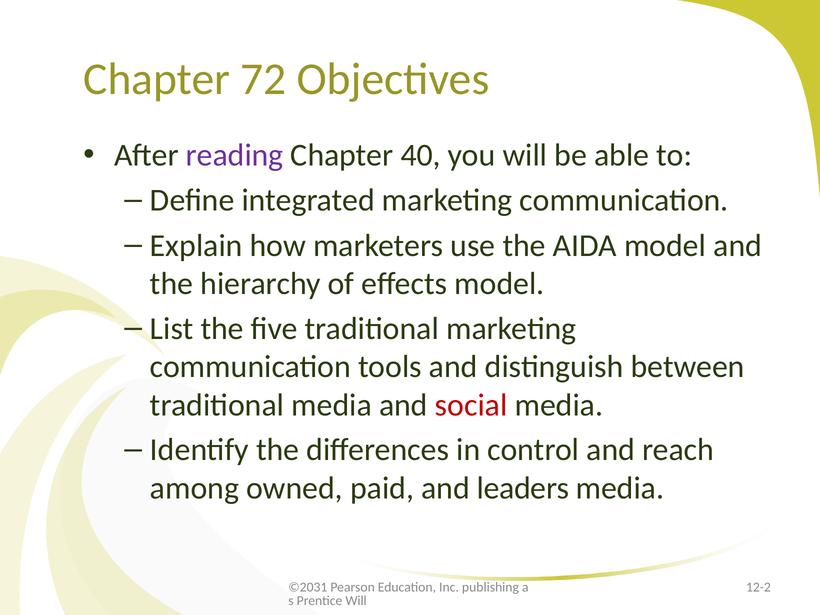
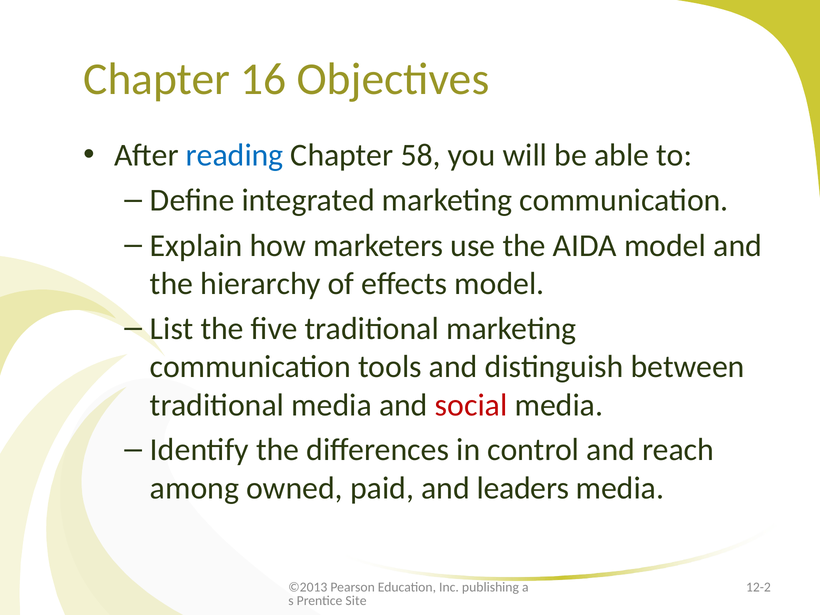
72: 72 -> 16 (263, 79)
reading colour: purple -> blue (235, 155)
40: 40 -> 58 (421, 155)
©2031: ©2031 -> ©2013 (308, 587)
Prentice Will: Will -> Site (356, 601)
